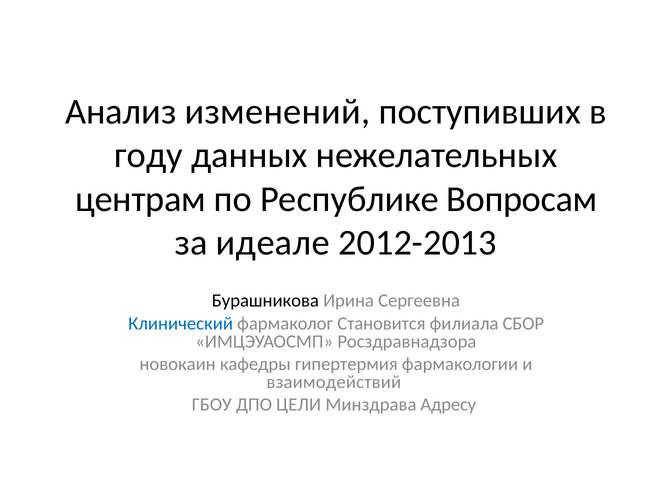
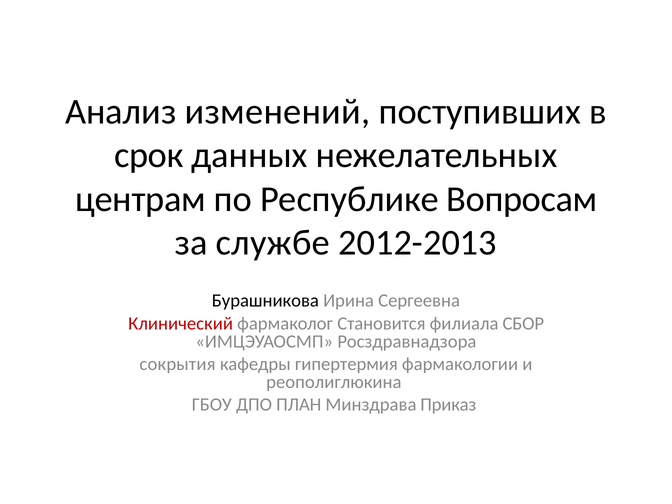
году: году -> срок (149, 155)
идеале: идеале -> службе (273, 243)
Клинический colour: blue -> red (181, 323)
новокаин: новокаин -> сокрытия (177, 364)
взаимодействий: взаимодействий -> реополиглюкина (334, 382)
ЦЕЛИ: ЦЕЛИ -> ПЛАН (299, 405)
Адресу: Адресу -> Приказ (448, 405)
